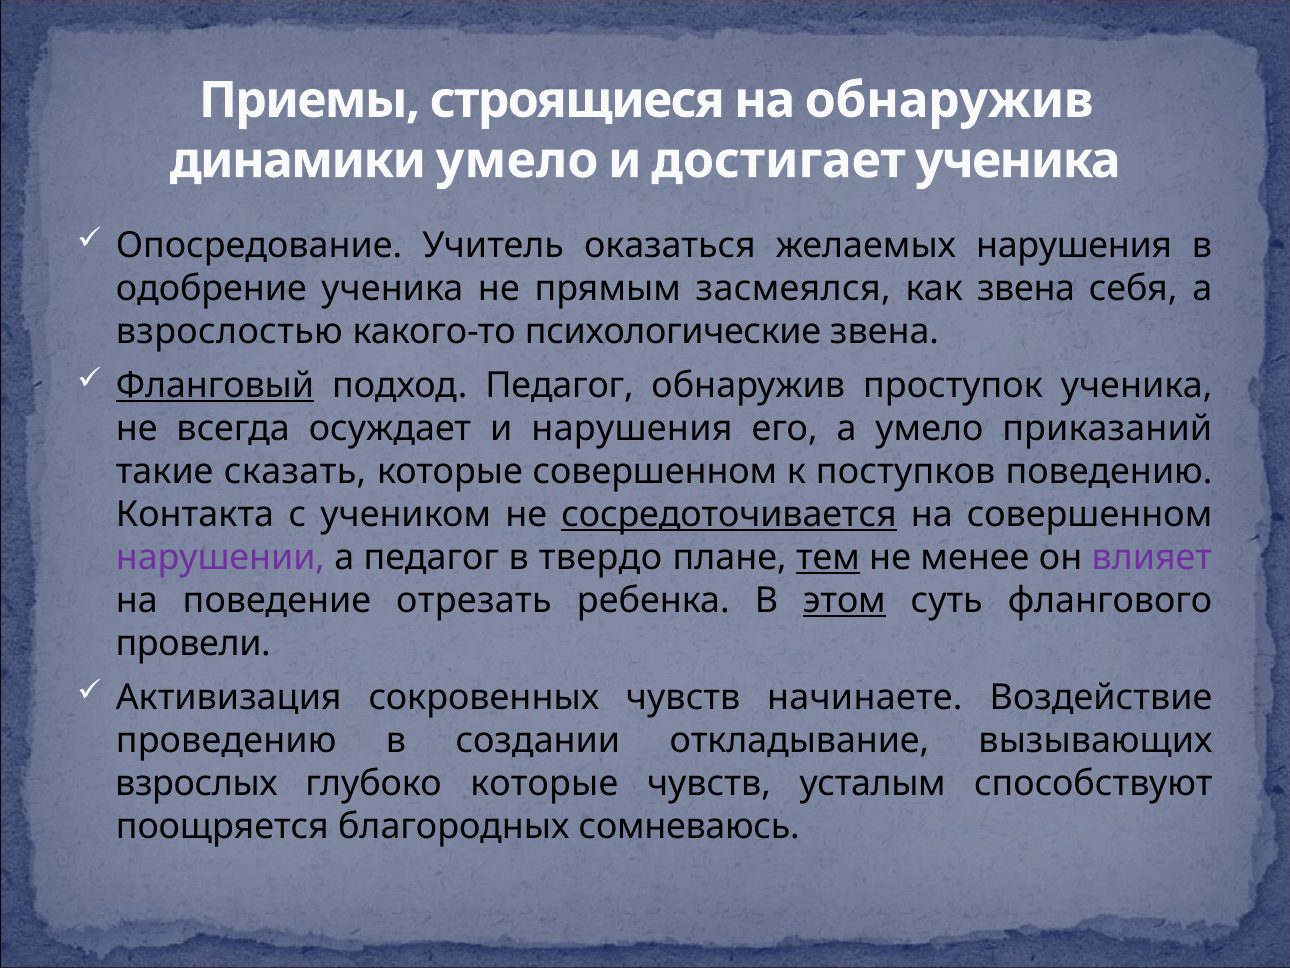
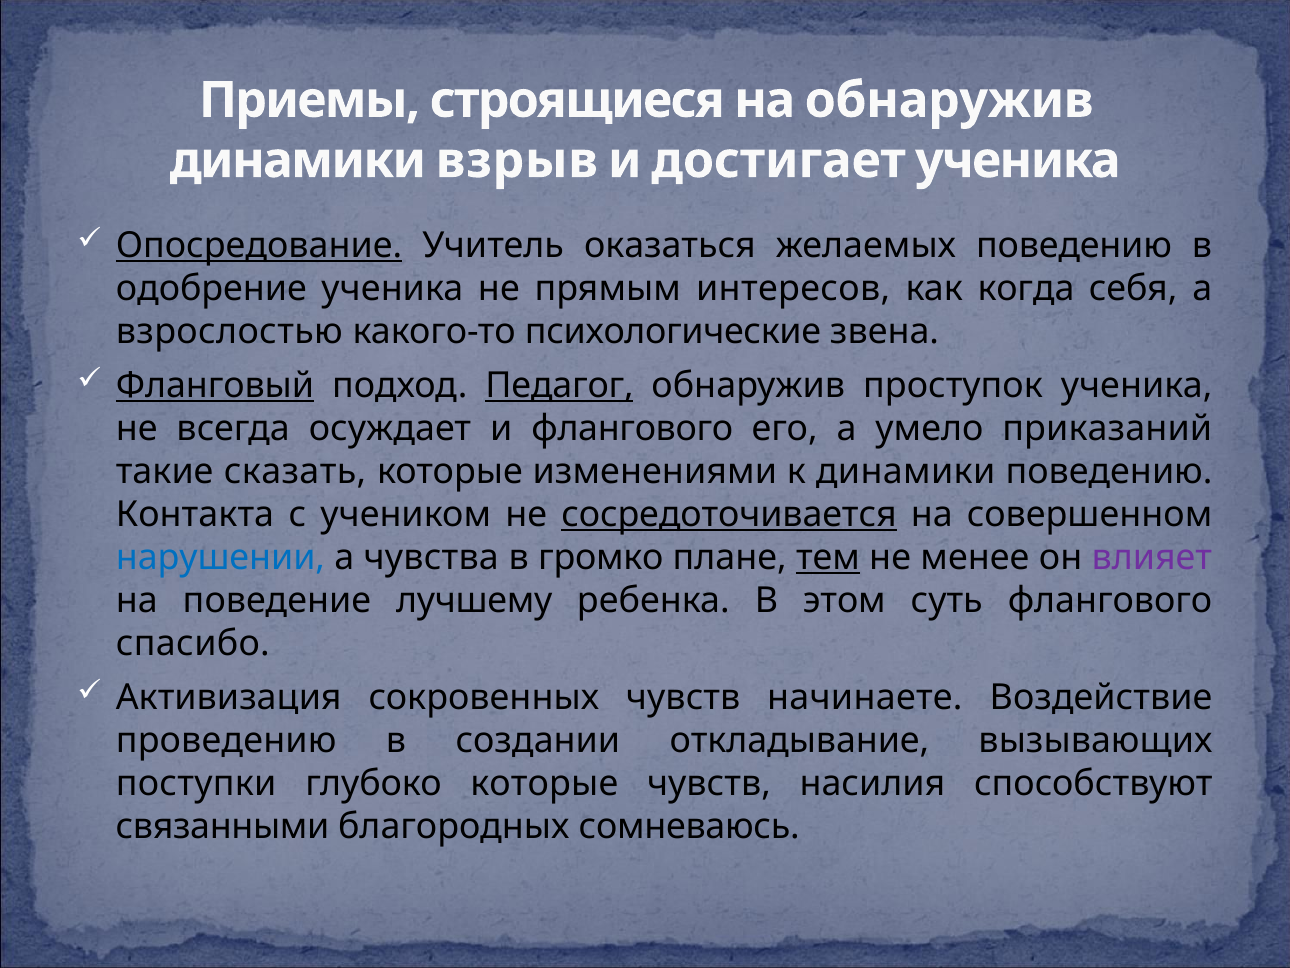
динамики умело: умело -> взрыв (517, 160)
Опосредование underline: none -> present (259, 245)
желаемых нарушения: нарушения -> поведению (1074, 245)
засмеялся: засмеялся -> интересов (793, 288)
как звена: звена -> когда (1026, 288)
Педагог underline: none -> present (560, 385)
и нарушения: нарушения -> флангового (632, 428)
которые совершенном: совершенном -> изменениями (655, 471)
к поступков: поступков -> динамики (906, 471)
нарушении colour: purple -> blue (220, 557)
а педагог: педагог -> чувства (431, 557)
твердо: твердо -> громко (601, 557)
отрезать: отрезать -> лучшему (474, 600)
этом underline: present -> none (844, 600)
провели: провели -> спасибо (193, 643)
взрослых: взрослых -> поступки (196, 783)
усталым: усталым -> насилия (872, 783)
поощряется: поощряется -> связанными (223, 826)
